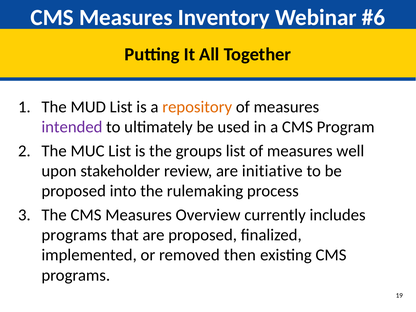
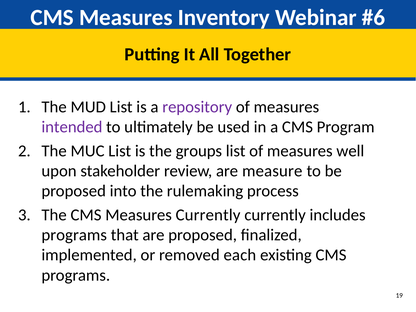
repository colour: orange -> purple (197, 107)
initiative: initiative -> measure (272, 171)
Measures Overview: Overview -> Currently (208, 215)
then: then -> each (240, 255)
